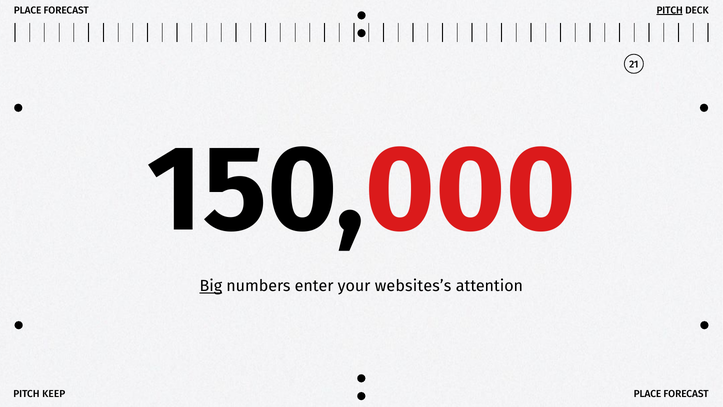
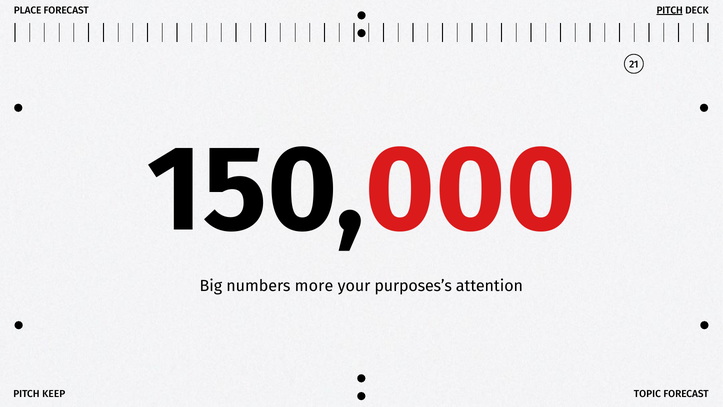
Big underline: present -> none (211, 286)
enter: enter -> more (314, 286)
websites’s: websites’s -> purposes’s (413, 286)
PLACE: PLACE -> TOPIC (647, 394)
